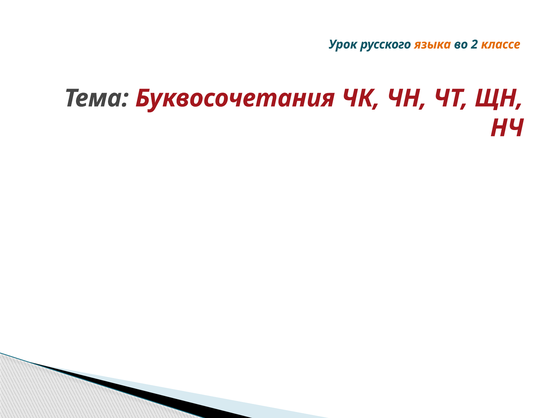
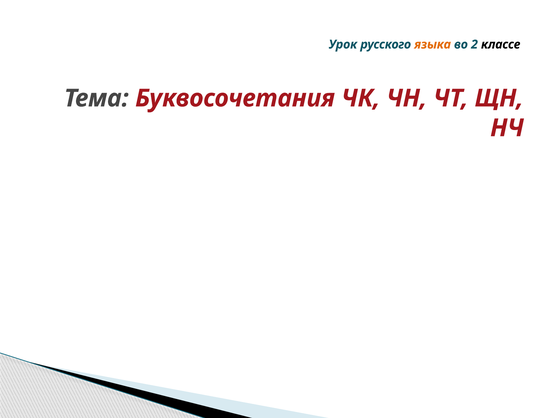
классе colour: orange -> black (501, 44)
